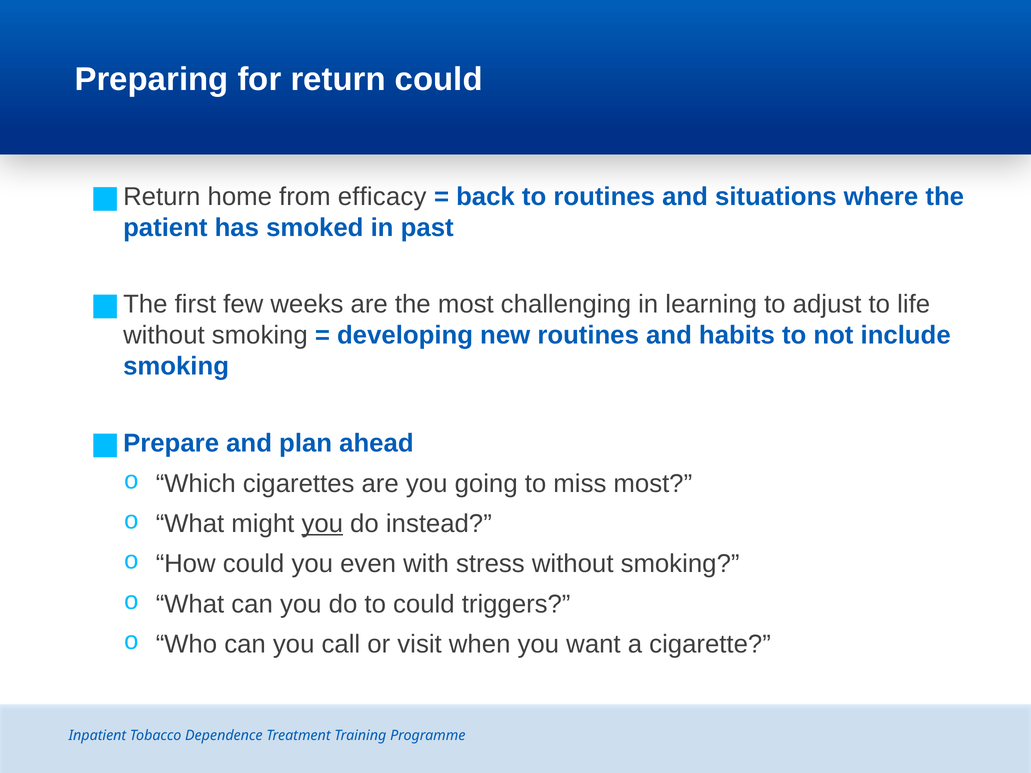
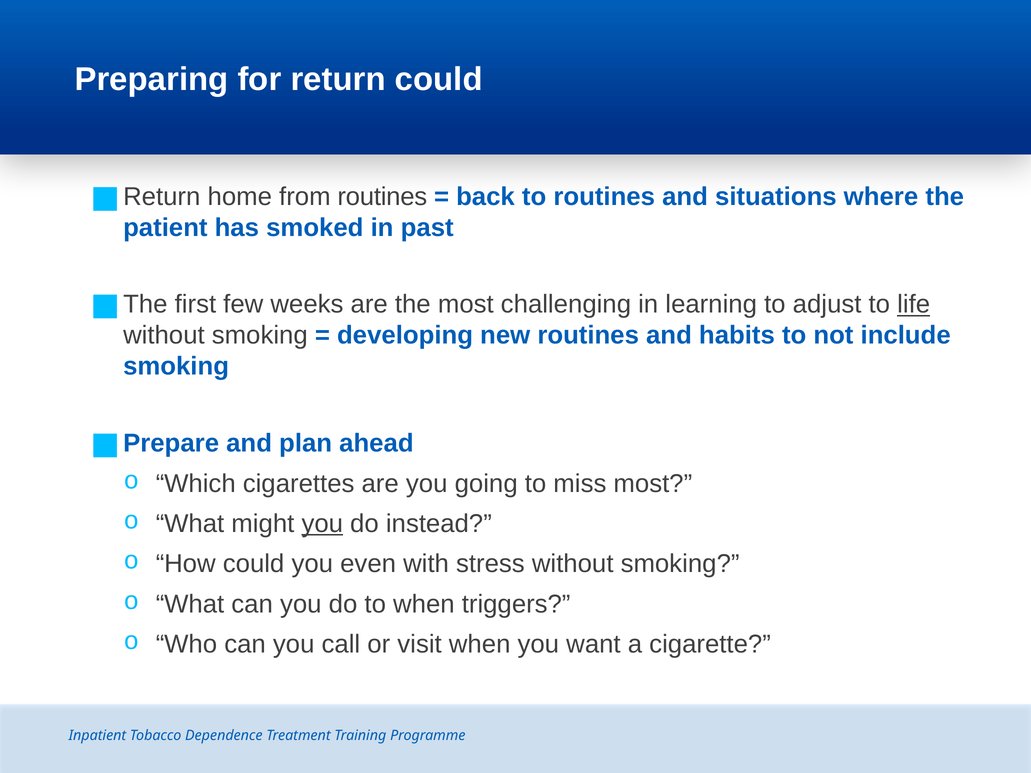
from efficacy: efficacy -> routines (382, 197)
life underline: none -> present (914, 305)
to could: could -> when (424, 604)
